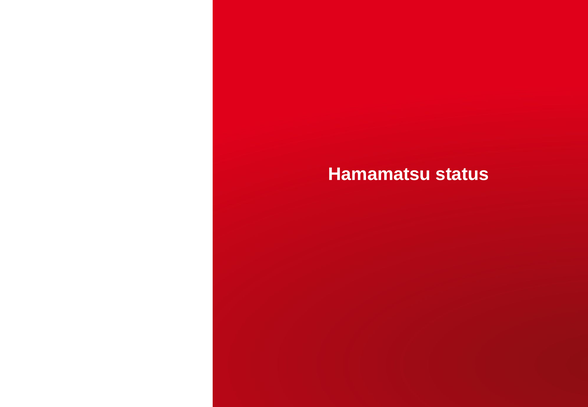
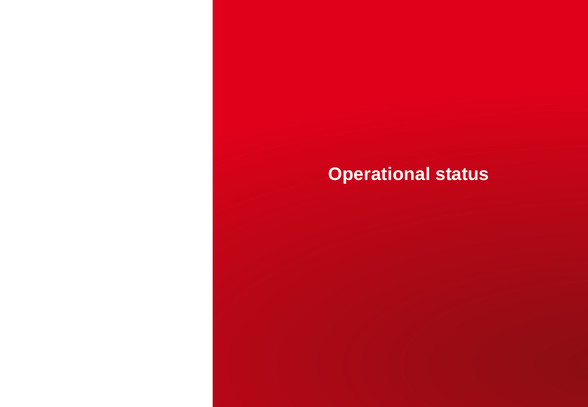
Hamamatsu: Hamamatsu -> Operational (379, 174)
